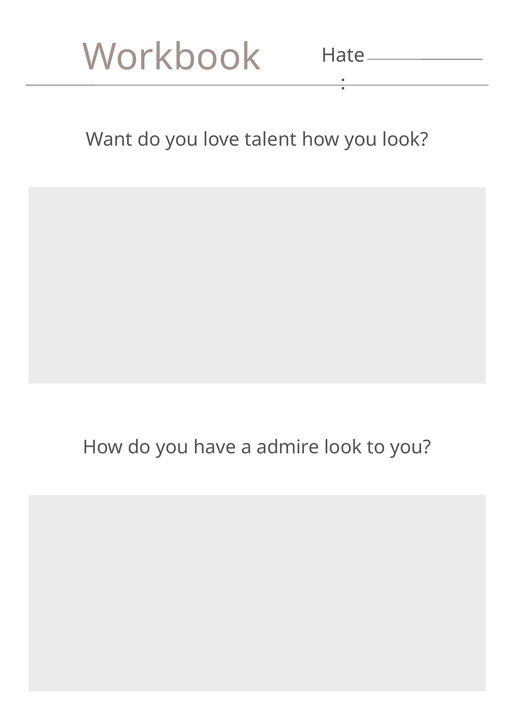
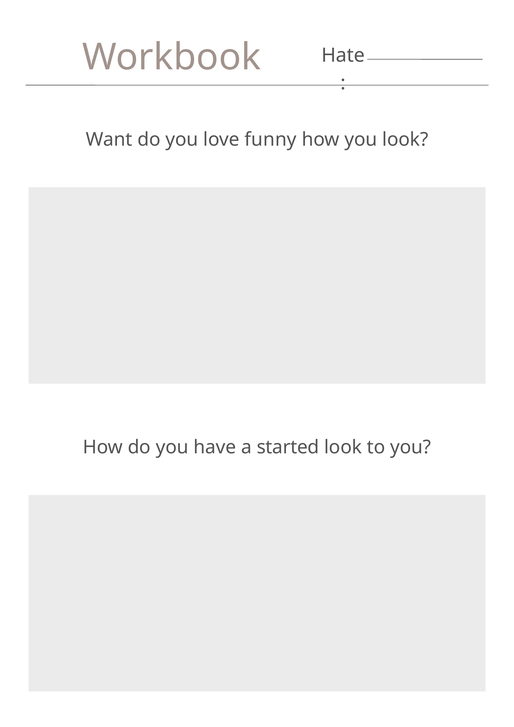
talent: talent -> funny (271, 140)
admire: admire -> started (288, 448)
